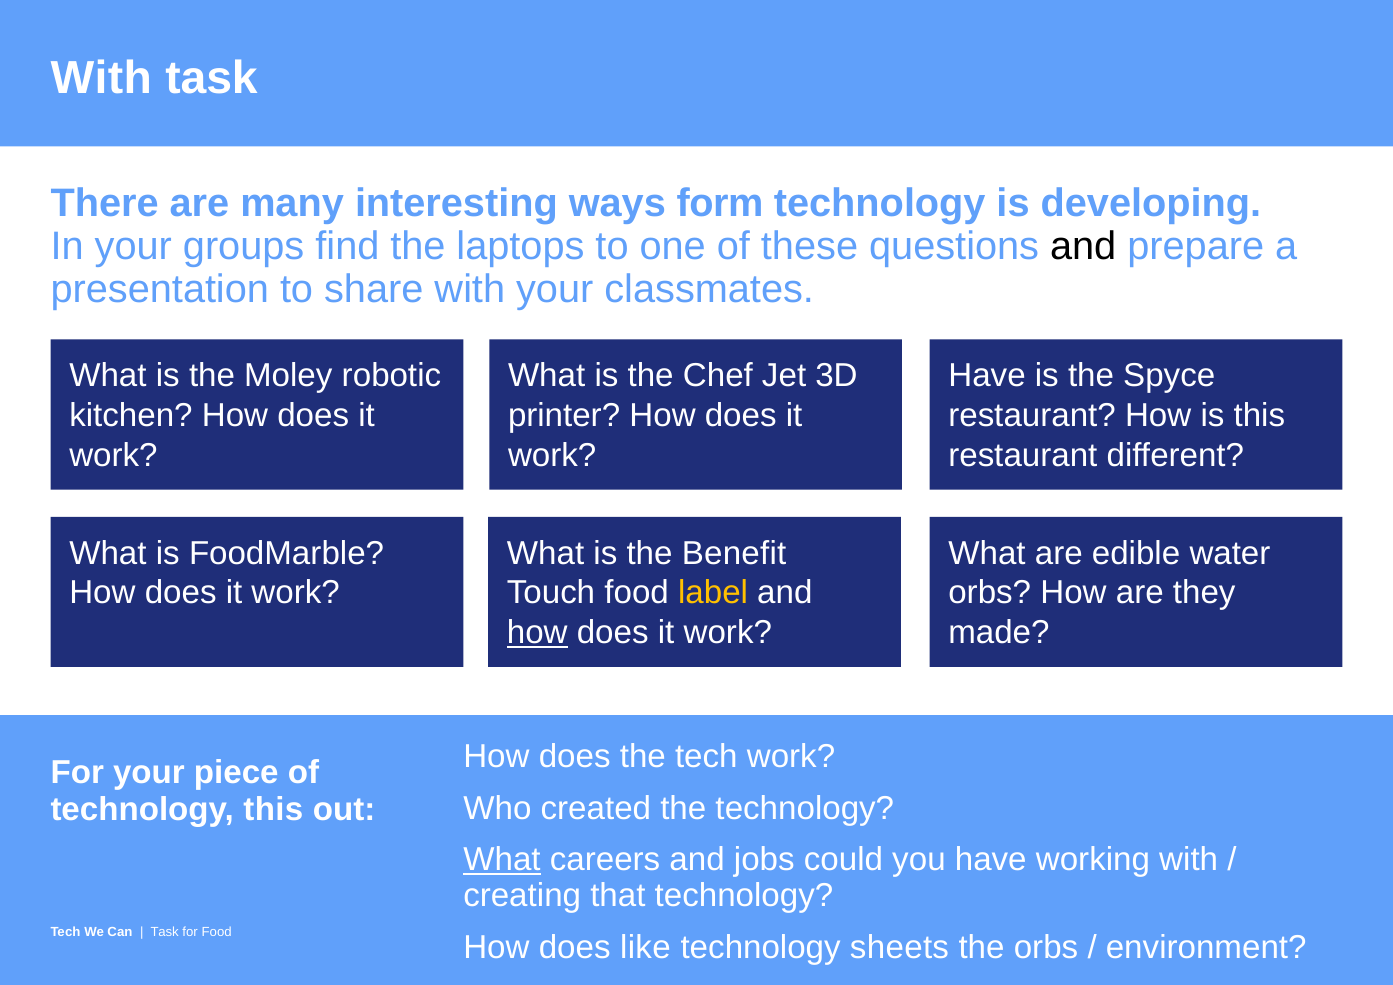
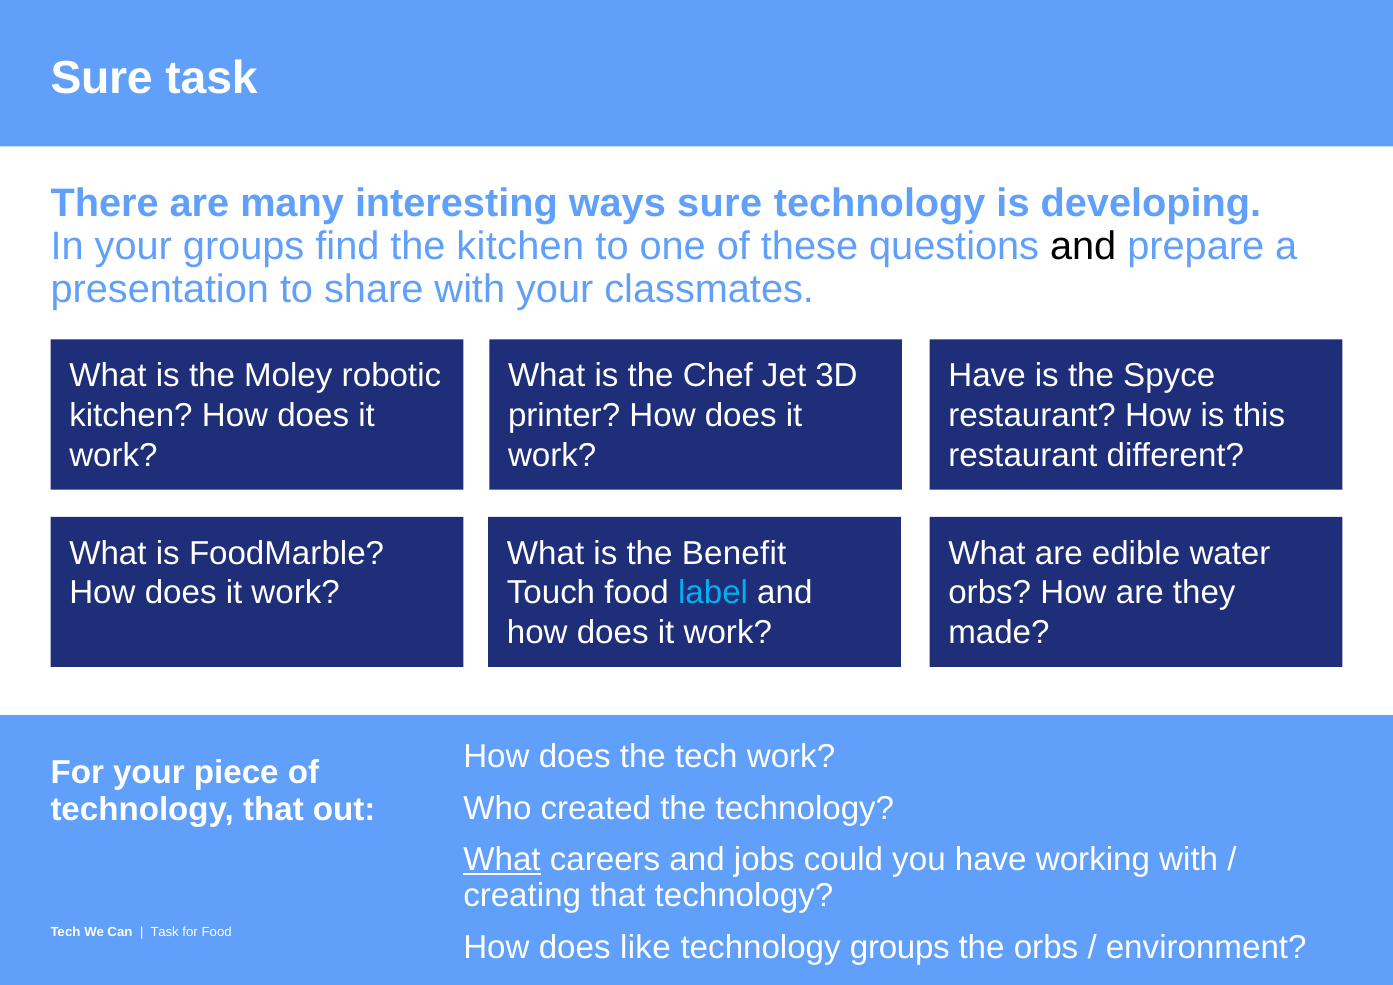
With: With -> Sure (102, 79)
ways form: form -> sure (720, 203)
the laptops: laptops -> kitchen (520, 246)
label colour: yellow -> light blue (713, 593)
how underline: present -> none (537, 633)
technology this: this -> that (273, 809)
technology sheets: sheets -> groups (900, 947)
